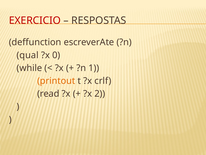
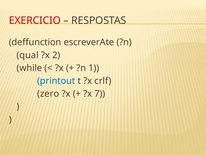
0: 0 -> 2 (56, 55)
printout colour: orange -> blue (56, 81)
read: read -> zero (48, 93)
2: 2 -> 7 (100, 93)
